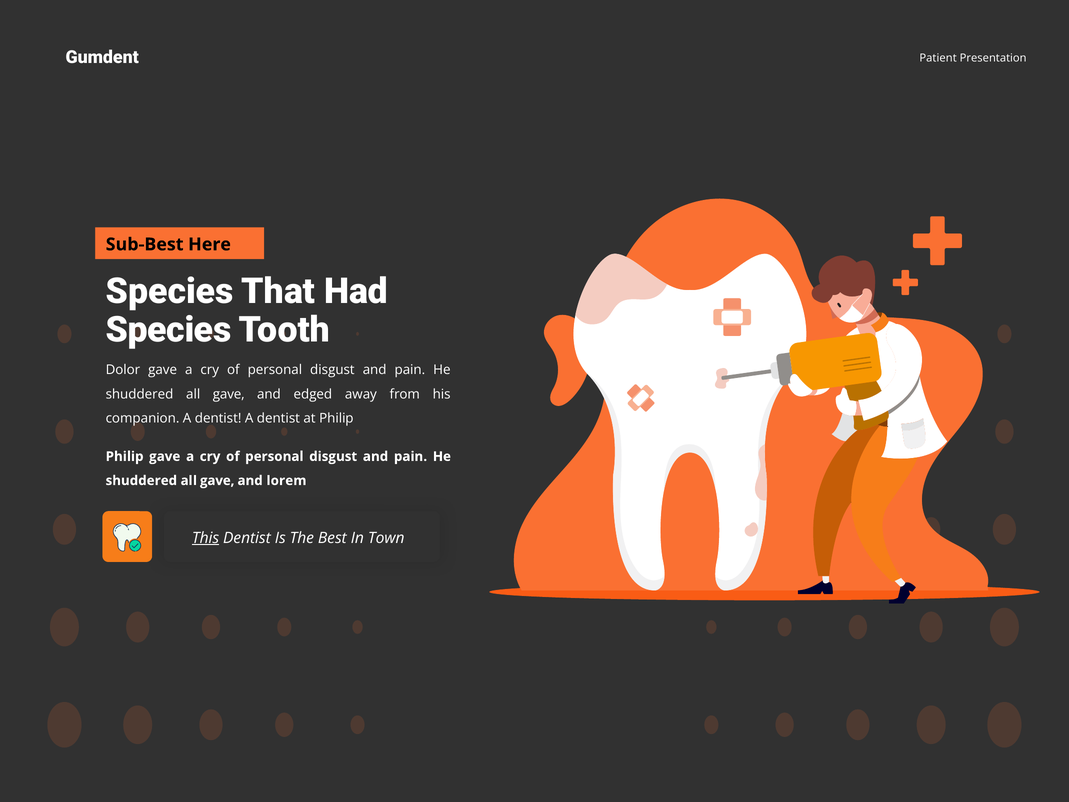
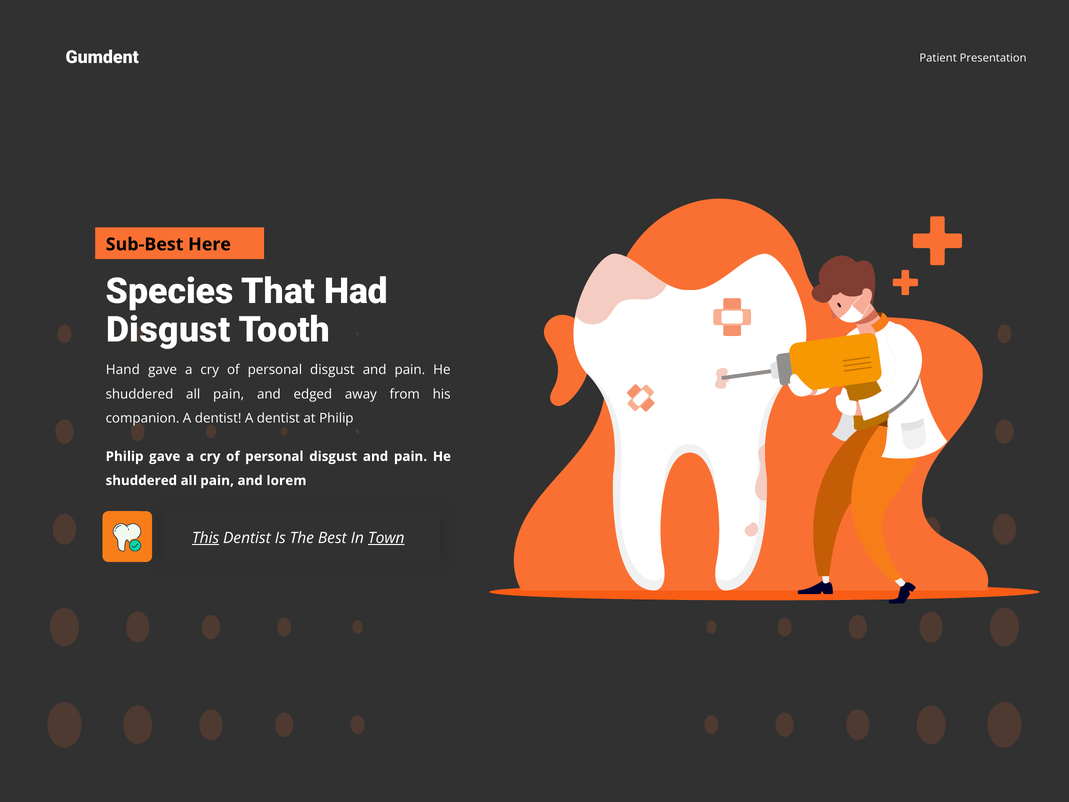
Species: Species -> Disgust (168, 330)
Dolor: Dolor -> Hand (123, 370)
gave: gave -> pain (229, 394)
gave: gave -> pain (217, 480)
Town underline: none -> present (386, 538)
